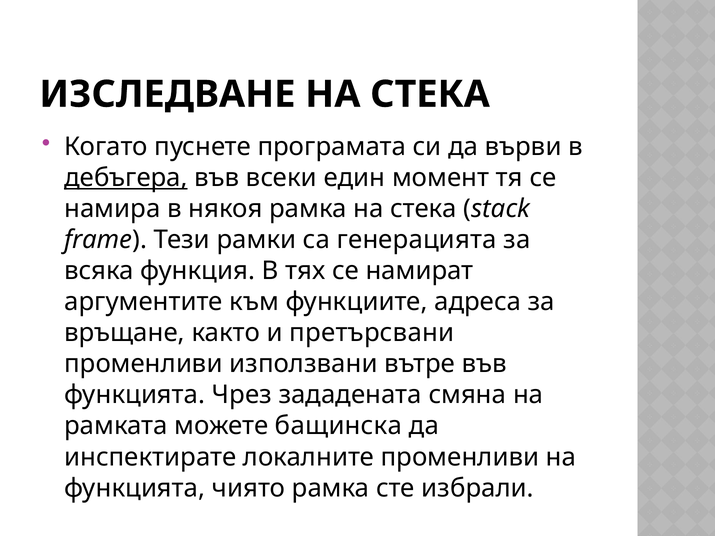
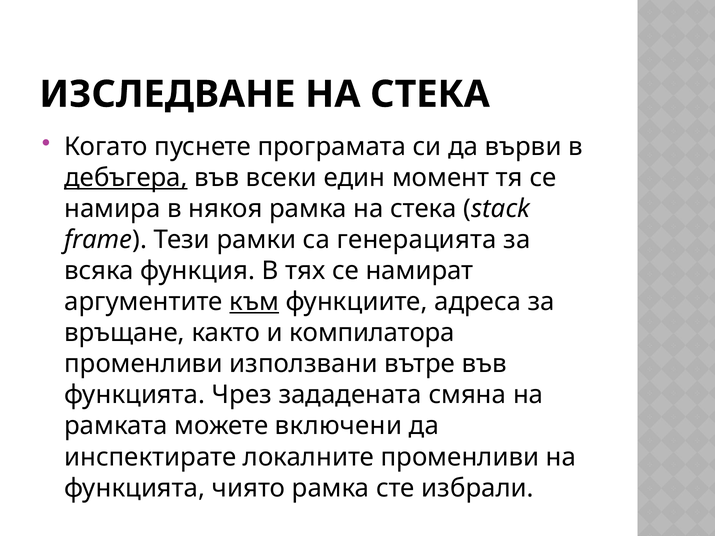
към underline: none -> present (254, 302)
претърсвани: претърсвани -> компилатора (372, 333)
бащинска: бащинска -> включени (338, 426)
